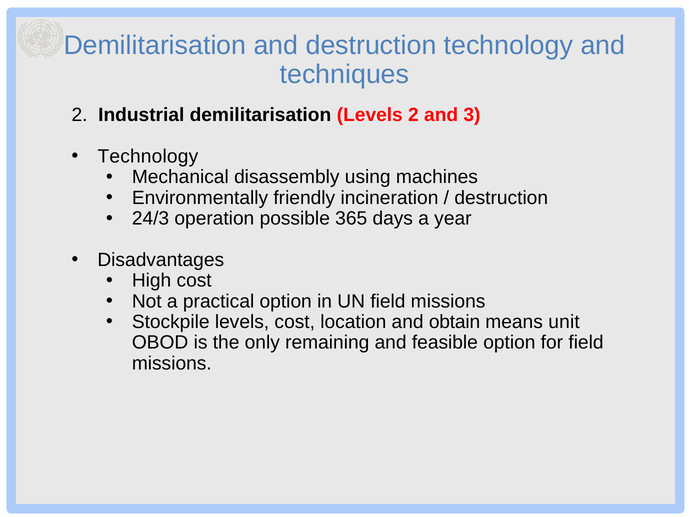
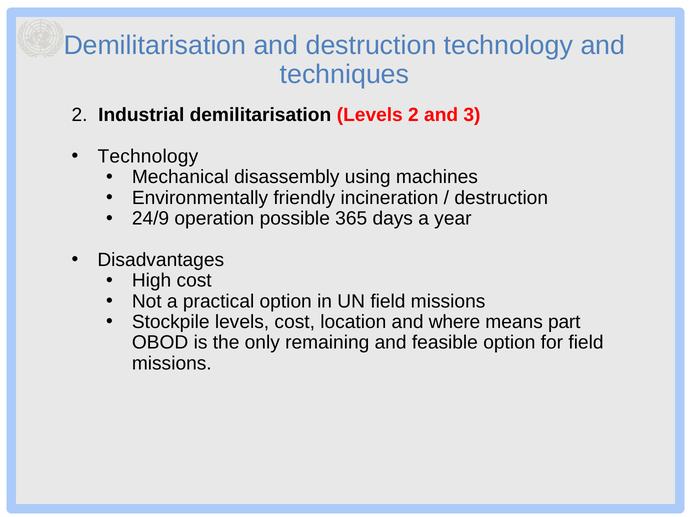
24/3: 24/3 -> 24/9 (151, 218)
obtain: obtain -> where (455, 322)
unit: unit -> part (564, 322)
